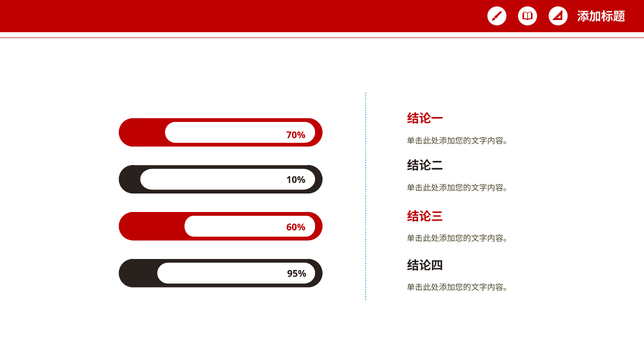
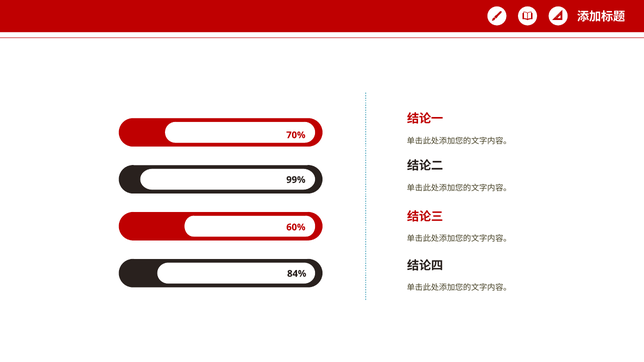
10%: 10% -> 99% (296, 180)
95%: 95% -> 84% (297, 274)
